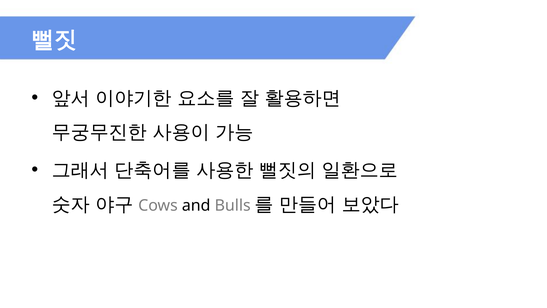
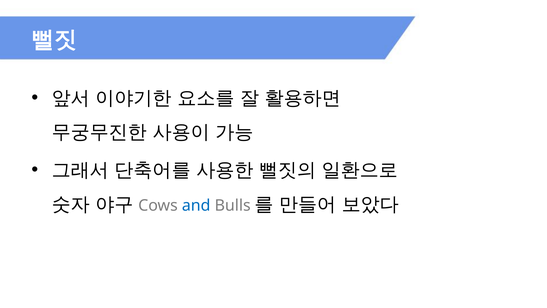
and colour: black -> blue (196, 205)
